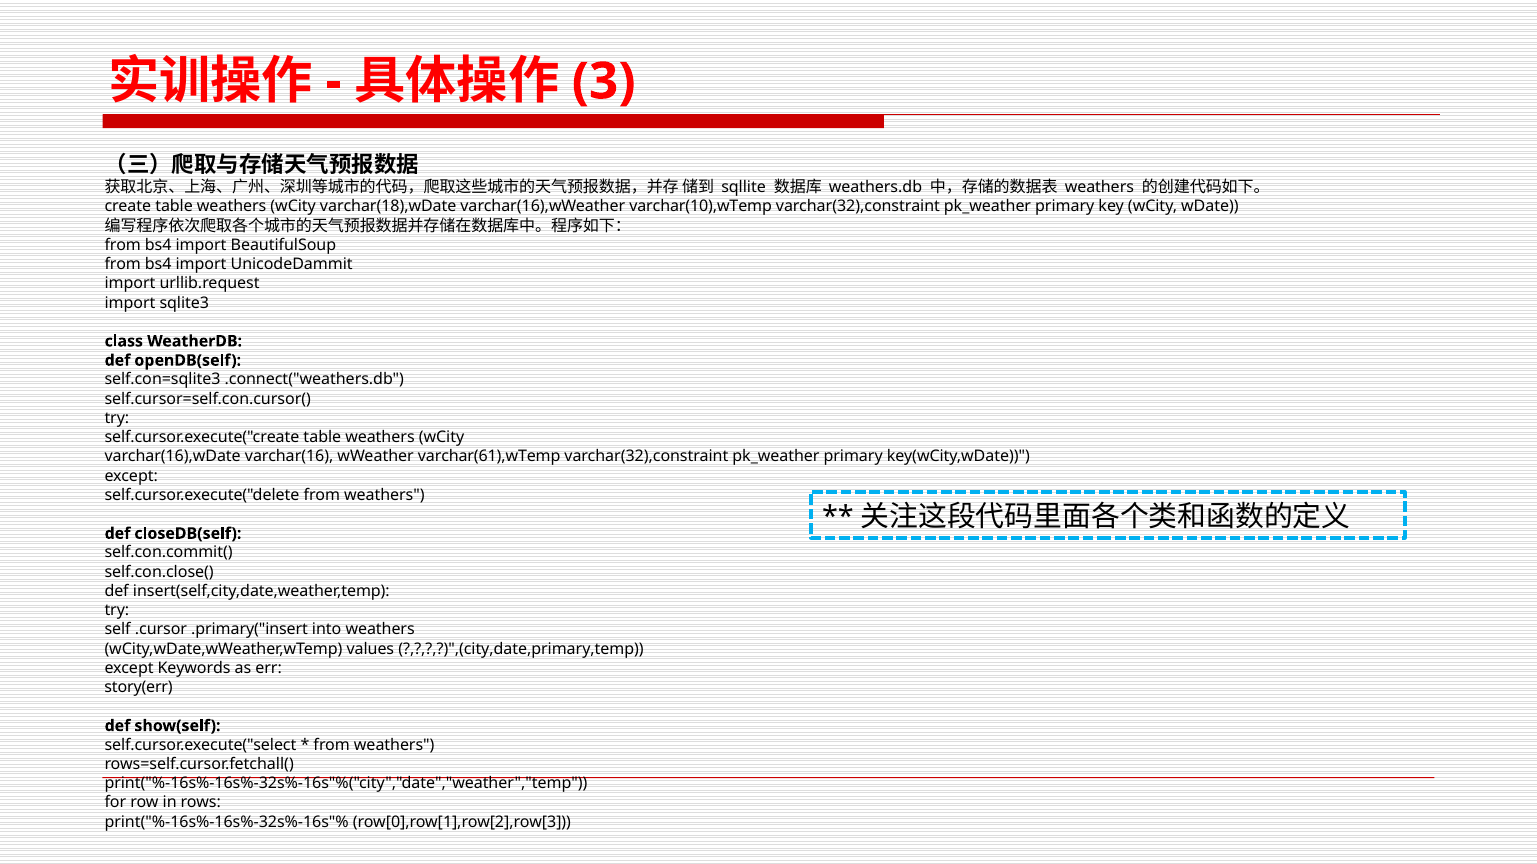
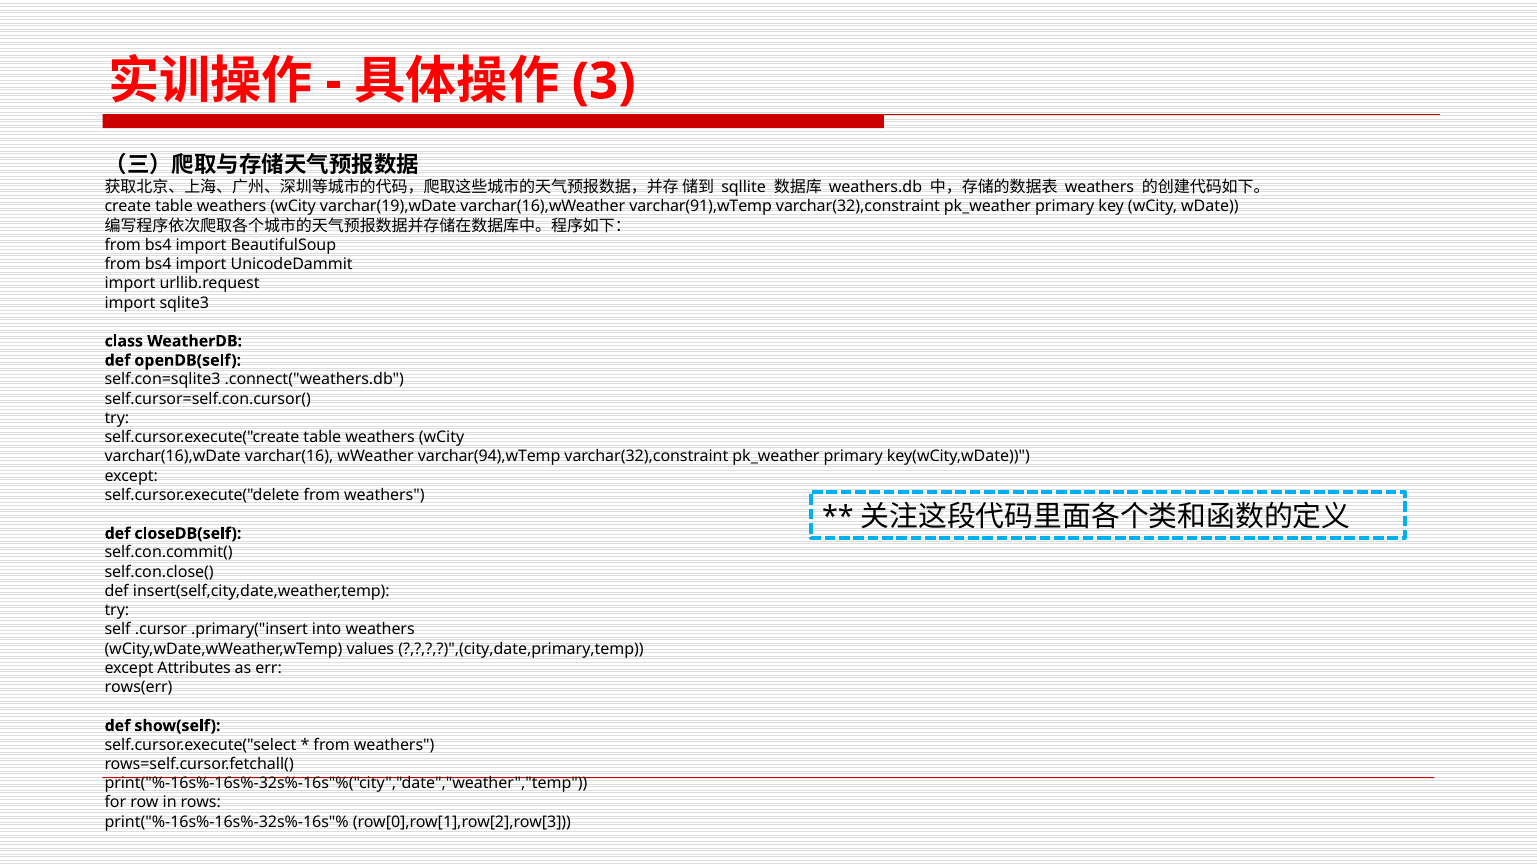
varchar(18),wDate: varchar(18),wDate -> varchar(19),wDate (388, 207)
varchar(10),wTemp: varchar(10),wTemp -> varchar(91),wTemp (701, 207)
varchar(61),wTemp: varchar(61),wTemp -> varchar(94),wTemp (489, 457)
Keywords: Keywords -> Attributes (194, 669)
story(err: story(err -> rows(err (139, 688)
